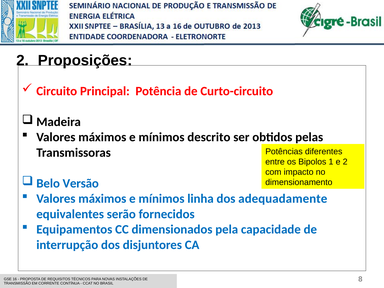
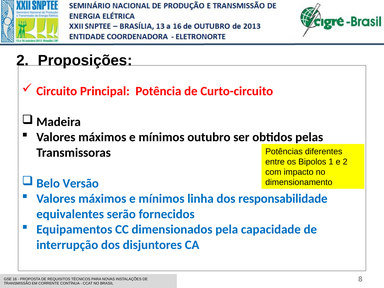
descrito: descrito -> outubro (209, 137)
adequadamente: adequadamente -> responsabilidade (283, 199)
